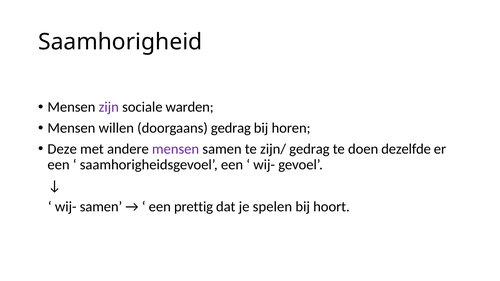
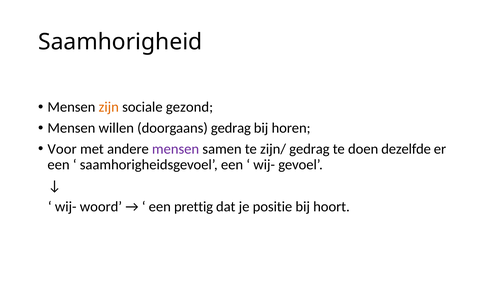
zijn colour: purple -> orange (109, 107)
warden: warden -> gezond (189, 107)
Deze: Deze -> Voor (62, 149)
wij- samen: samen -> woord (101, 207)
spelen: spelen -> positie (272, 207)
